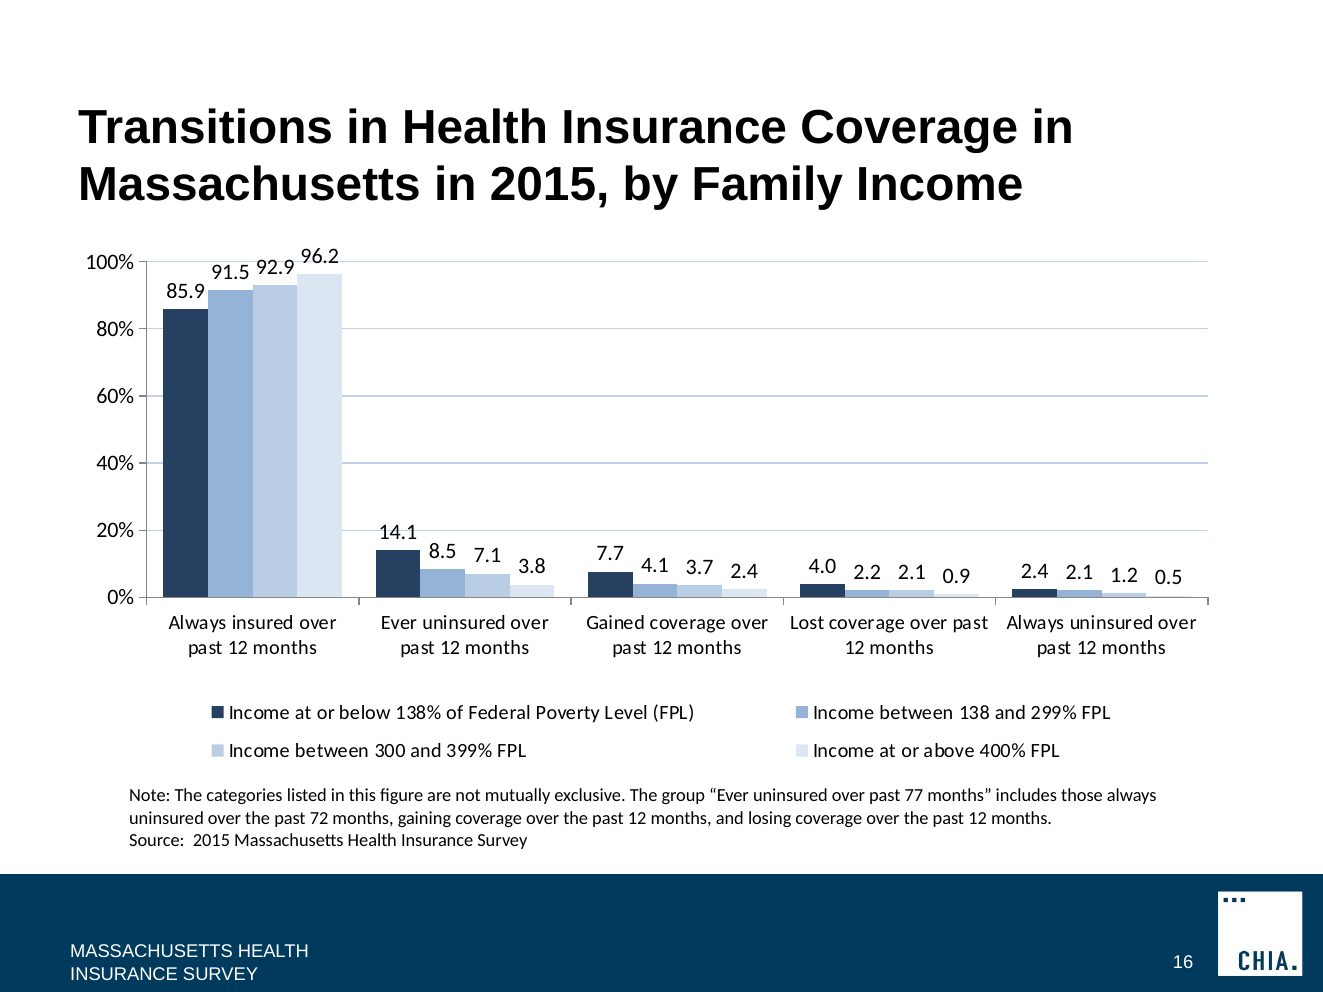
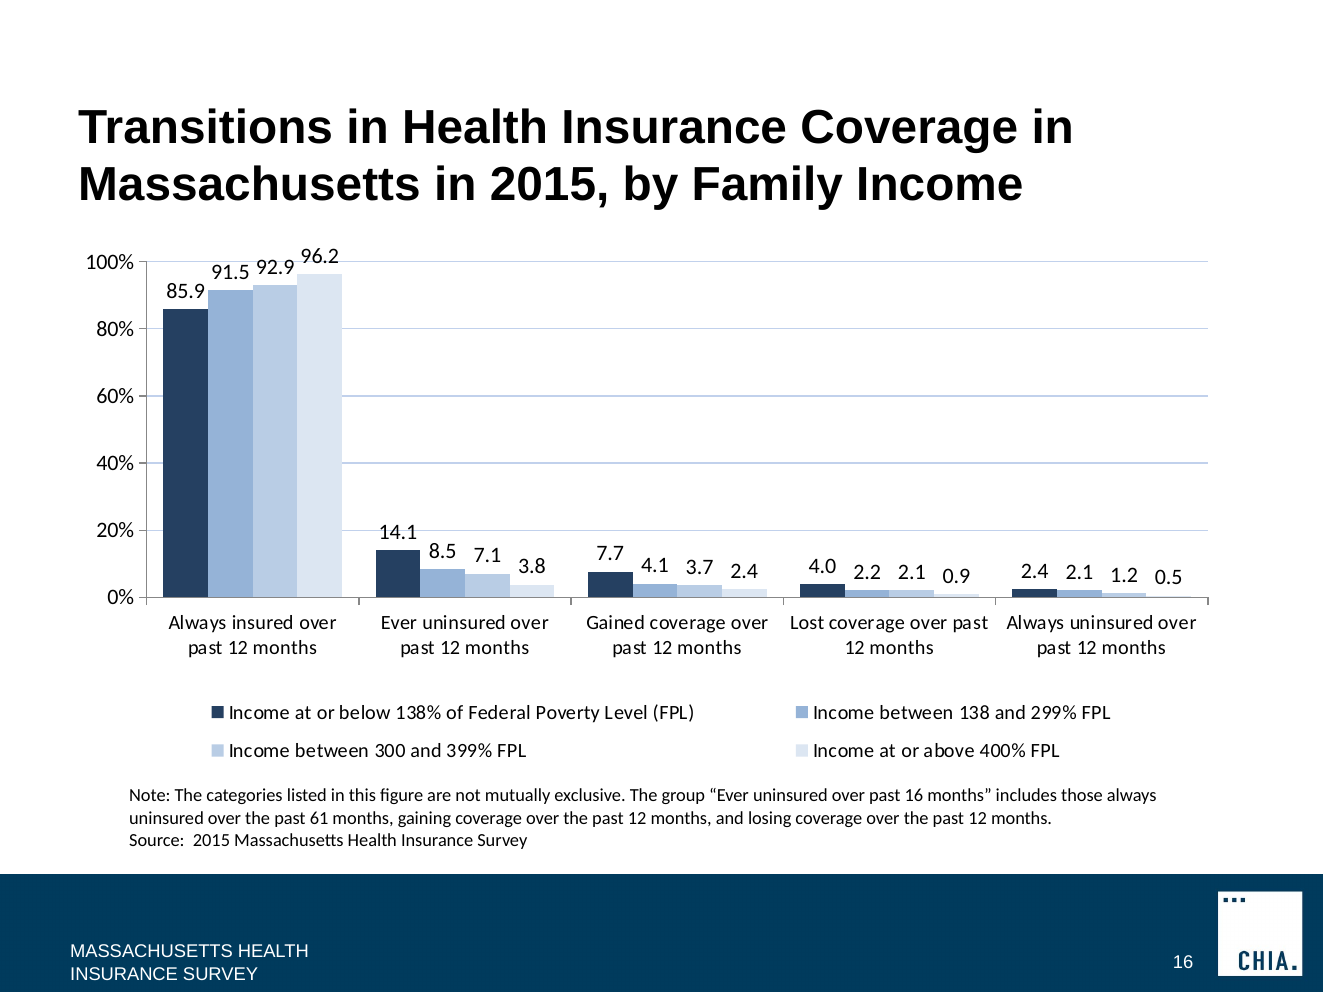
past 77: 77 -> 16 (914, 796)
72: 72 -> 61 (319, 818)
